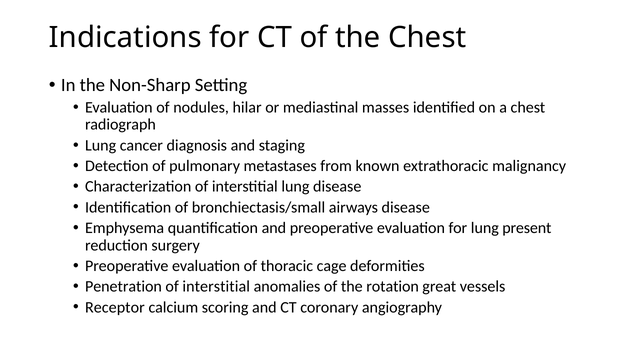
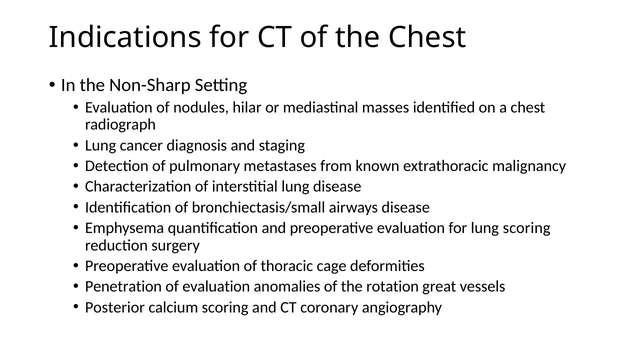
lung present: present -> scoring (527, 228)
interstitial: interstitial -> evaluation (216, 287)
Receptor: Receptor -> Posterior (115, 307)
